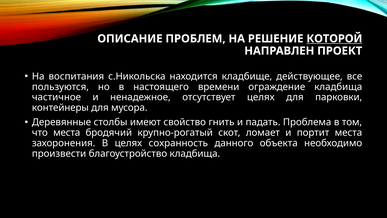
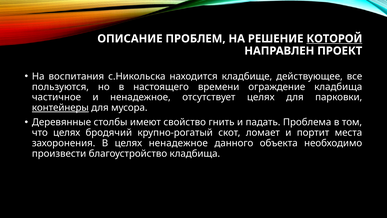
контейнеры underline: none -> present (60, 108)
что места: места -> целях (67, 133)
целях сохранность: сохранность -> ненадежное (178, 143)
